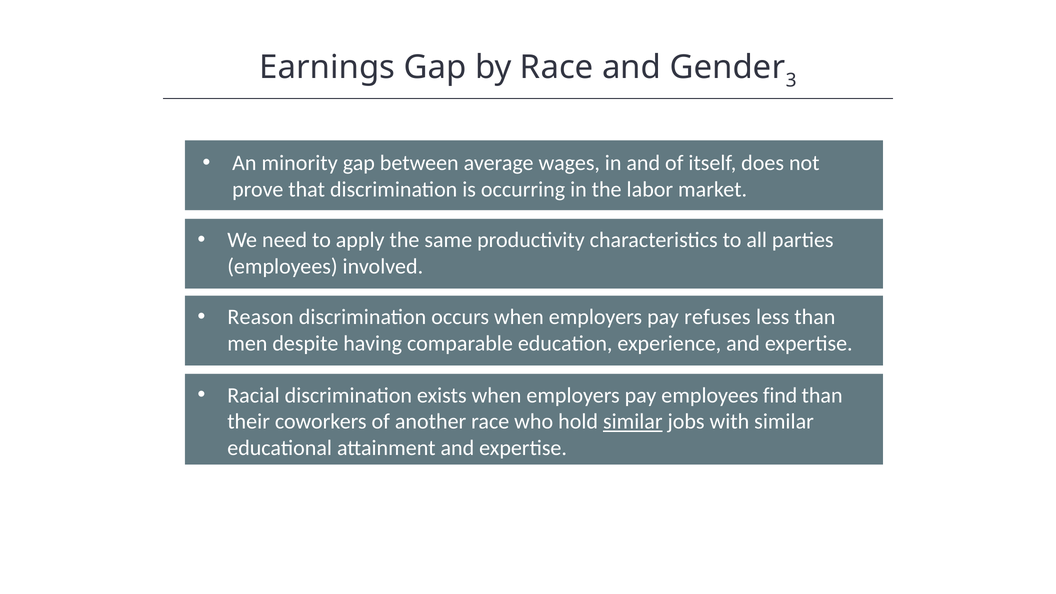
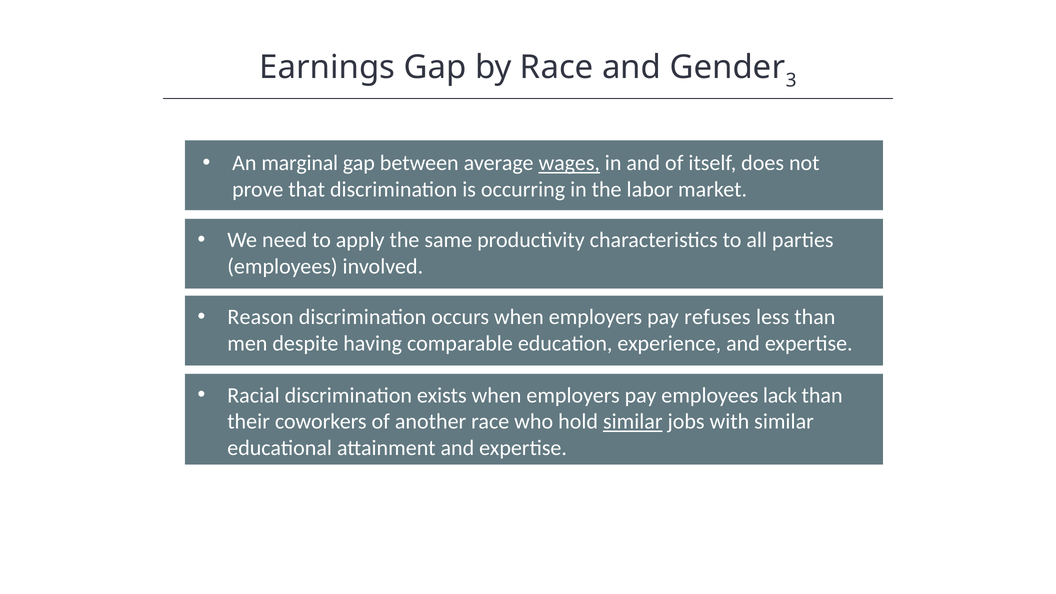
minority: minority -> marginal (300, 163)
wages underline: none -> present (569, 163)
find: find -> lack (780, 395)
